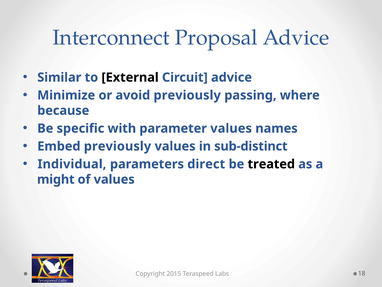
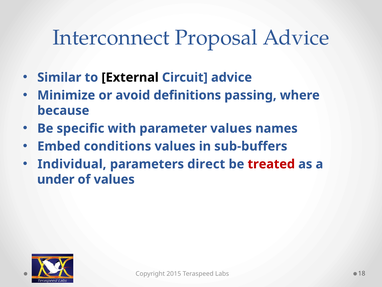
avoid previously: previously -> definitions (187, 95)
Embed previously: previously -> conditions (118, 146)
sub-distinct: sub-distinct -> sub-buffers (251, 146)
treated colour: black -> red (271, 164)
might: might -> under (56, 179)
